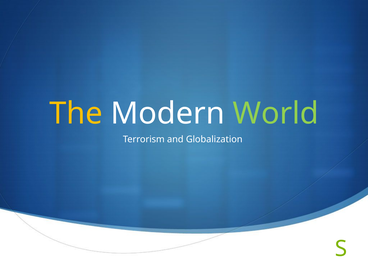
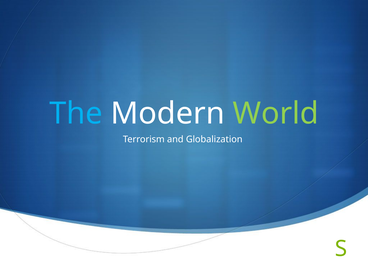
The colour: yellow -> light blue (76, 113)
